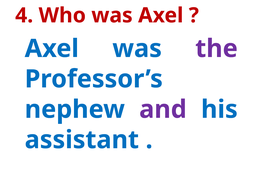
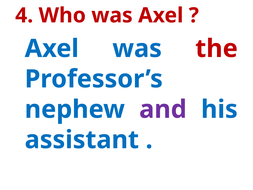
the colour: purple -> red (217, 49)
